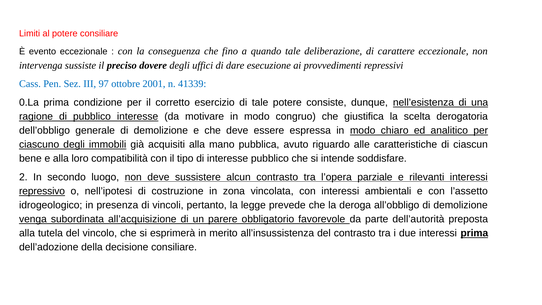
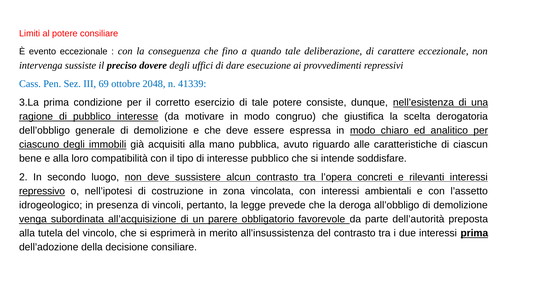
97: 97 -> 69 (104, 84)
2001: 2001 -> 2048 (154, 84)
0.La: 0.La -> 3.La (29, 102)
parziale: parziale -> concreti (375, 177)
